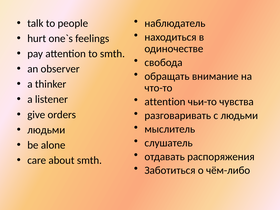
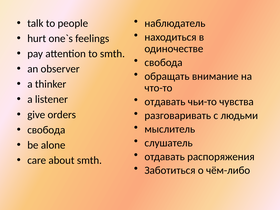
attention: attention -> отдавать (165, 102)
людьми: людьми -> свобода (46, 130)
